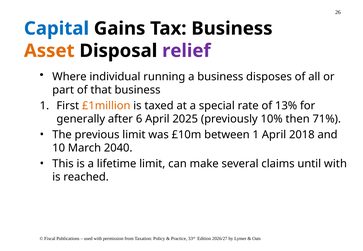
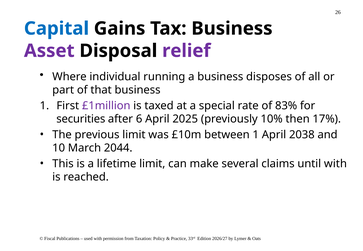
Asset colour: orange -> purple (49, 51)
£1million colour: orange -> purple (106, 106)
13%: 13% -> 83% (286, 106)
generally: generally -> securities (81, 119)
71%: 71% -> 17% (327, 119)
2018: 2018 -> 2038 (302, 135)
2040: 2040 -> 2044 (118, 148)
